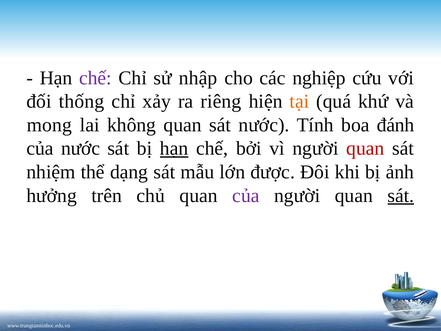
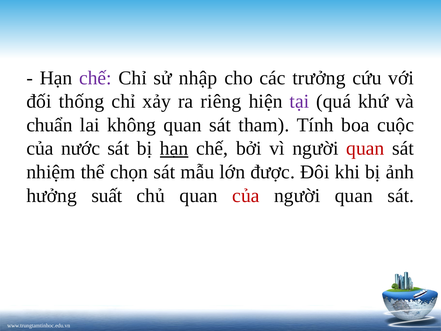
nghiệp: nghiệp -> trưởng (319, 78)
tại colour: orange -> purple (299, 101)
mong: mong -> chuẩn (50, 125)
sát nước: nước -> tham (264, 125)
đánh: đánh -> cuộc (396, 125)
dạng: dạng -> chọn (129, 172)
trên: trên -> suất (107, 195)
của colour: purple -> red (246, 195)
sát underline: present -> none (401, 195)
